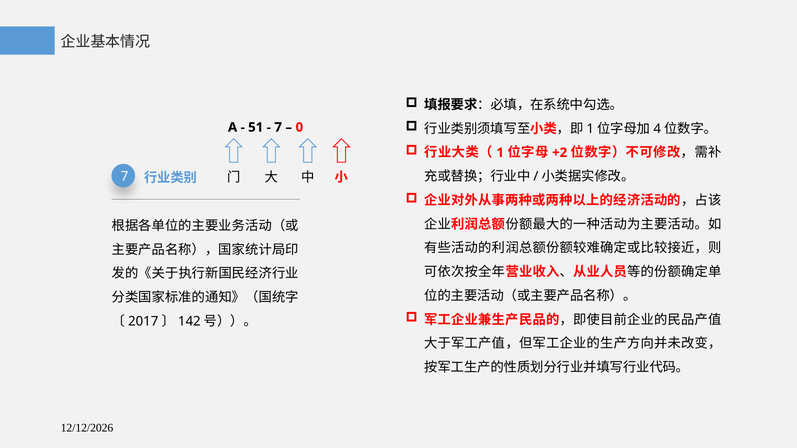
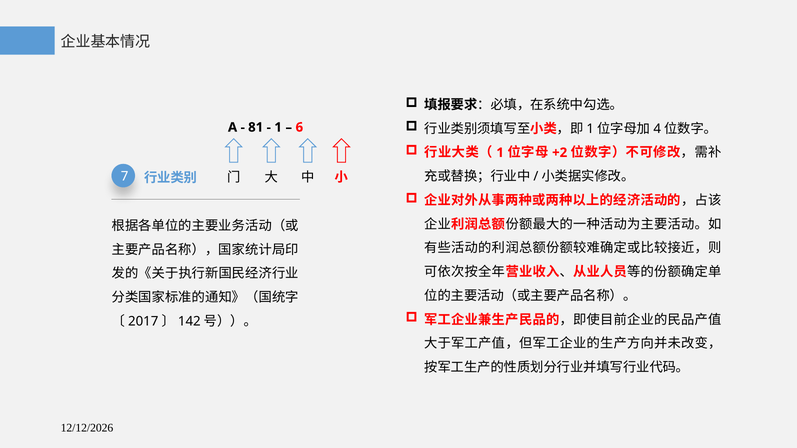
51: 51 -> 81 (256, 127)
7: 7 -> 1 (278, 127)
0: 0 -> 6 (299, 127)
